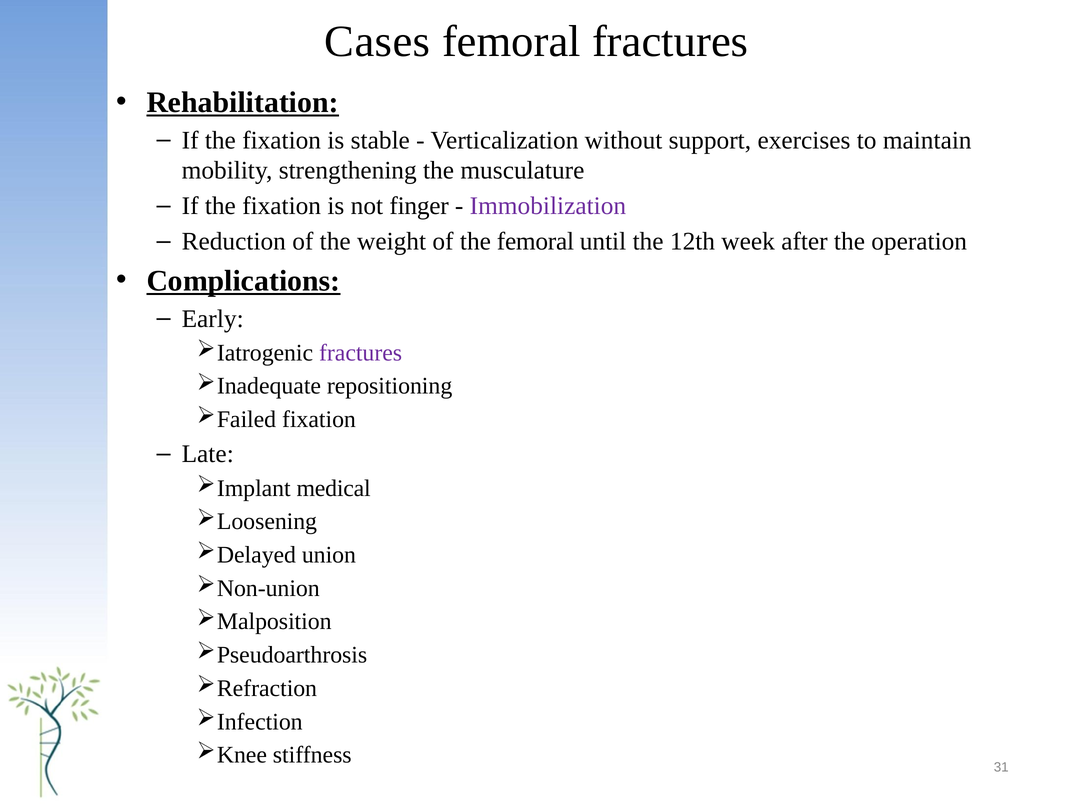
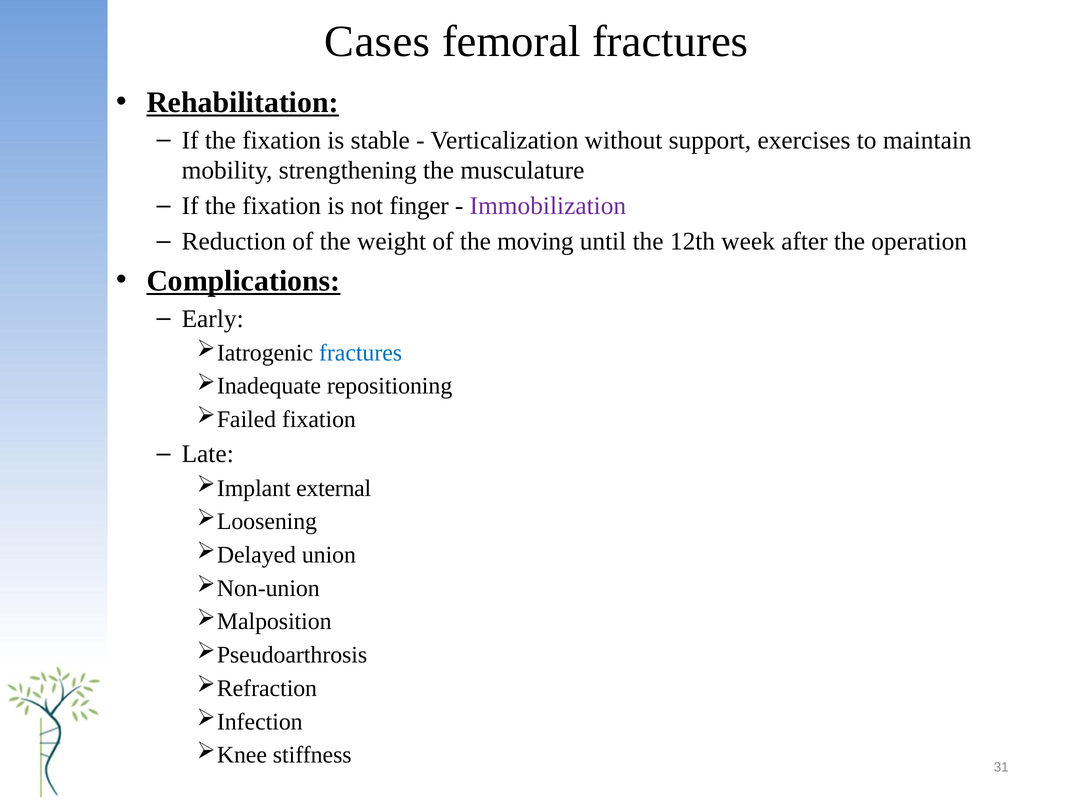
the femoral: femoral -> moving (535, 242)
fractures colour: purple -> blue (361, 353)
medical: medical -> external (334, 489)
